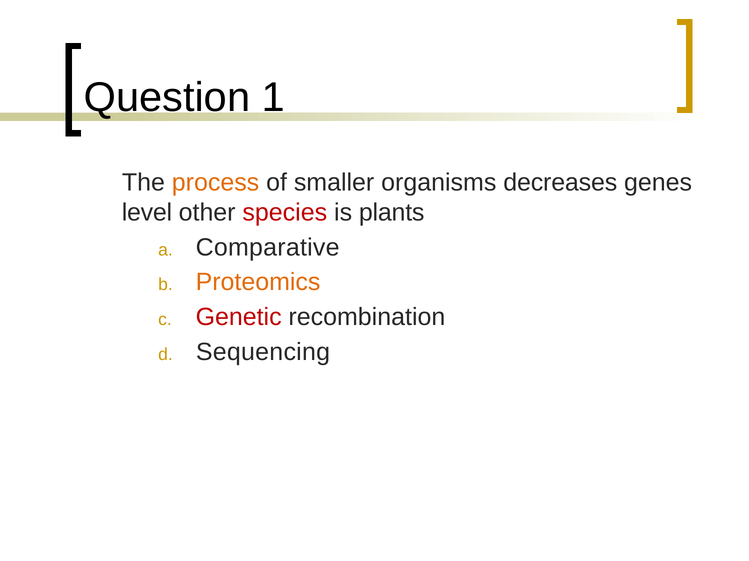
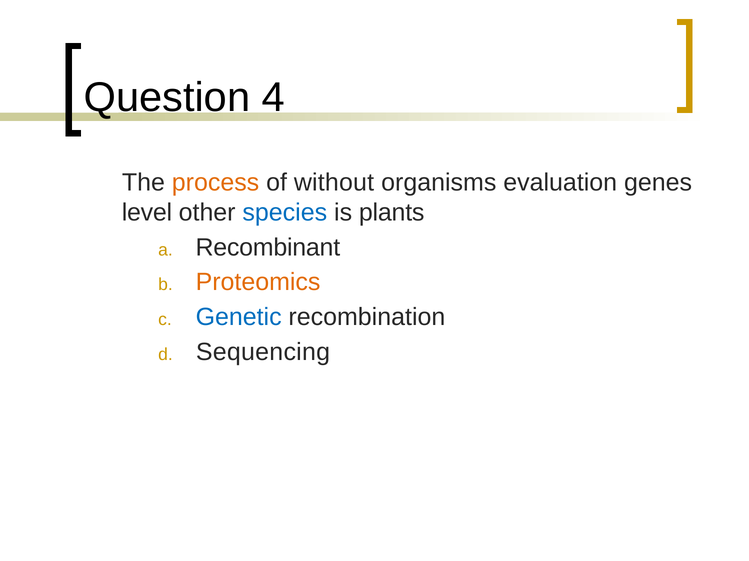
1: 1 -> 4 (273, 98)
smaller: smaller -> without (334, 183)
decreases: decreases -> evaluation (560, 183)
species colour: red -> blue (285, 213)
Comparative: Comparative -> Recombinant (268, 248)
Genetic colour: red -> blue (239, 318)
